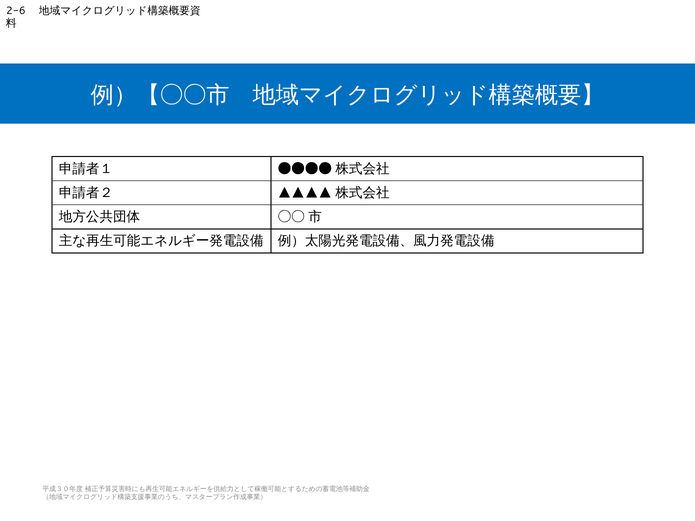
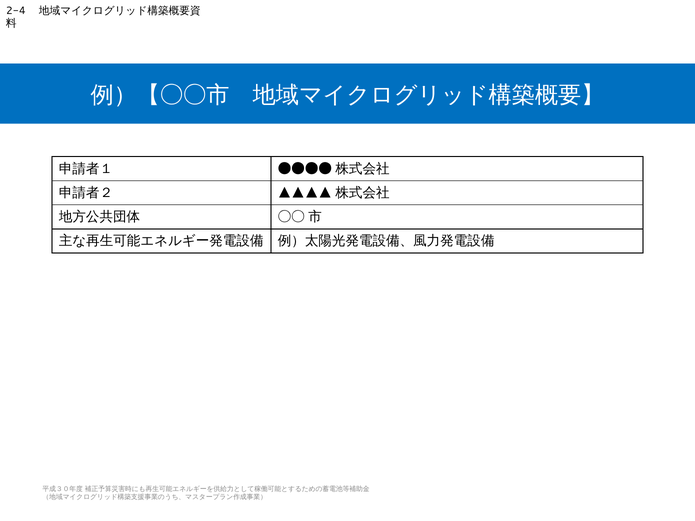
2-6: 2-6 -> 2-4 (16, 11)
